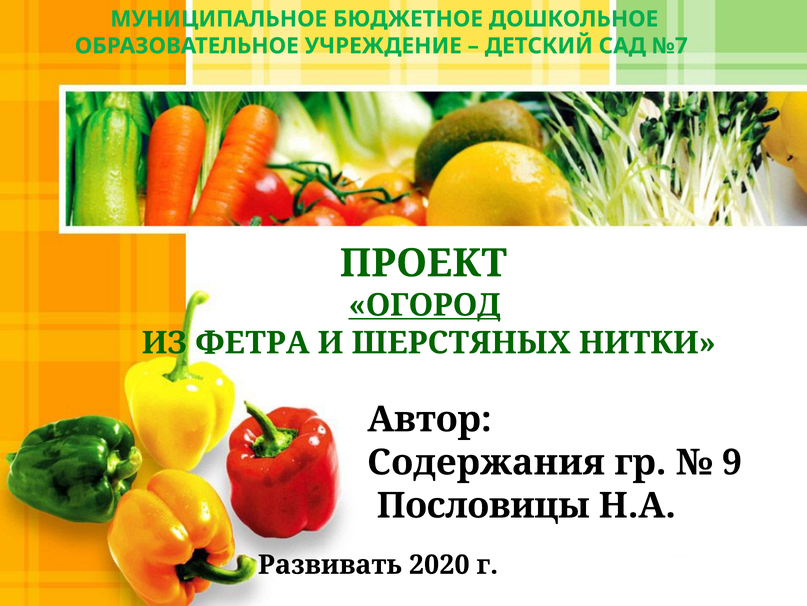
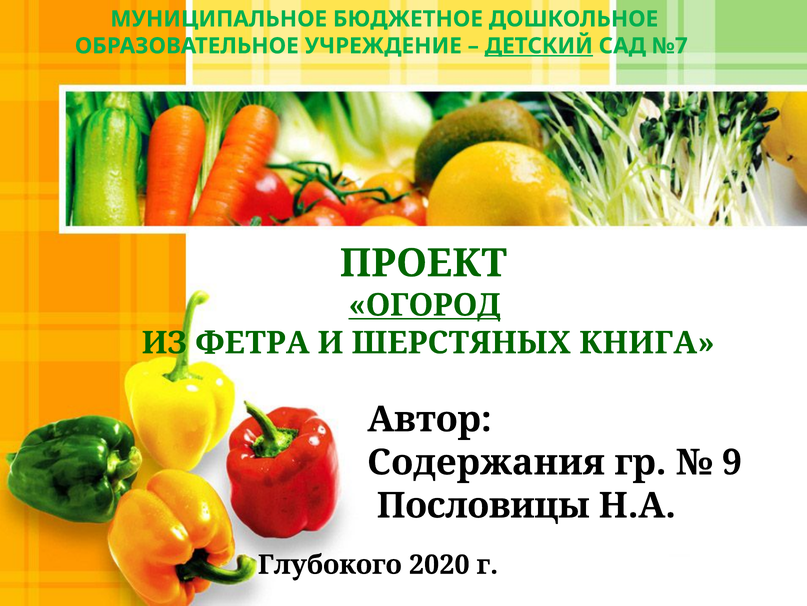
ДЕТСКИЙ underline: none -> present (539, 46)
НИТКИ: НИТКИ -> КНИГА (647, 343)
Развивать: Развивать -> Глубокого (330, 564)
